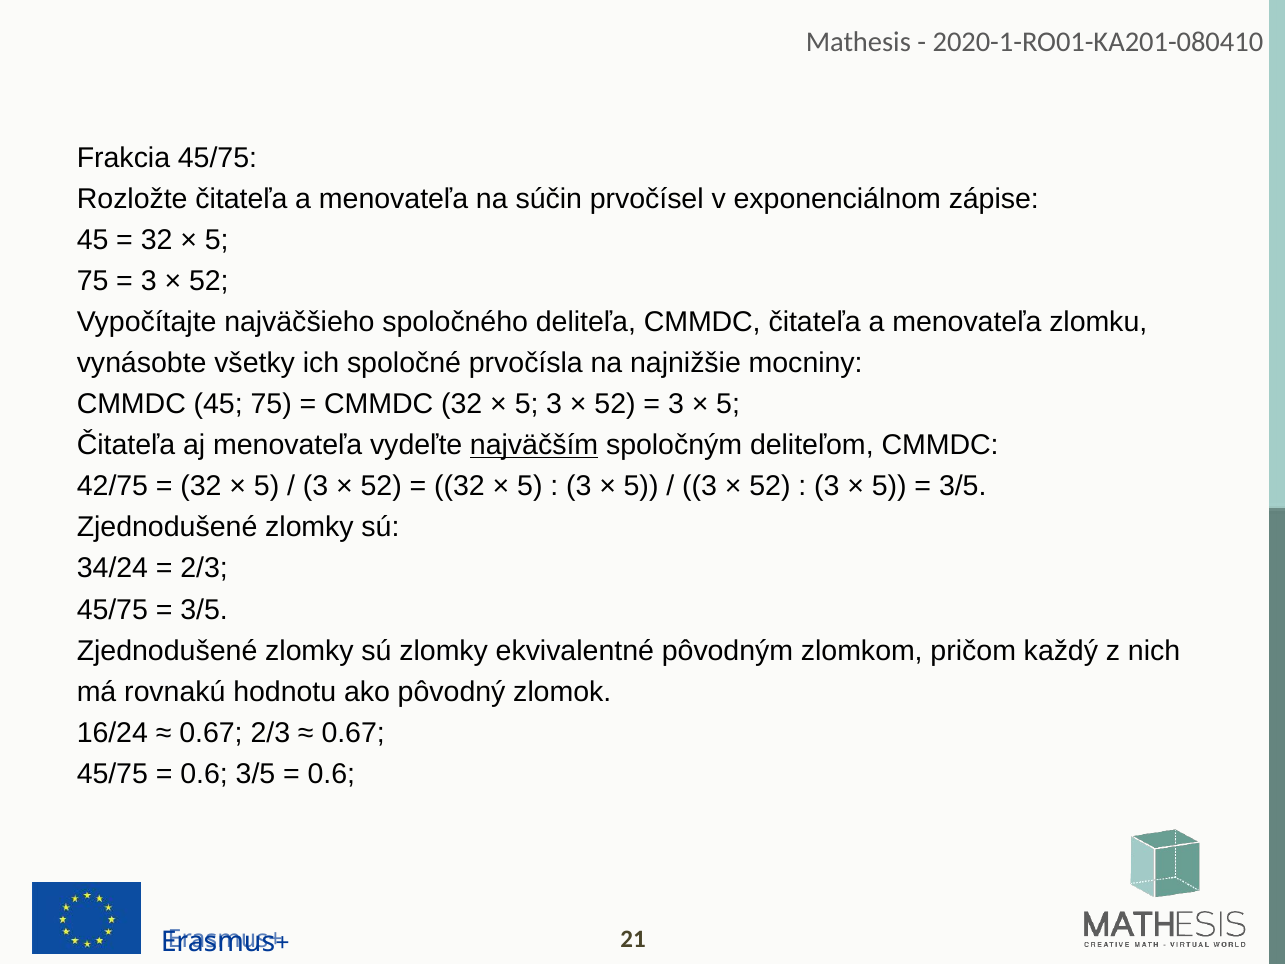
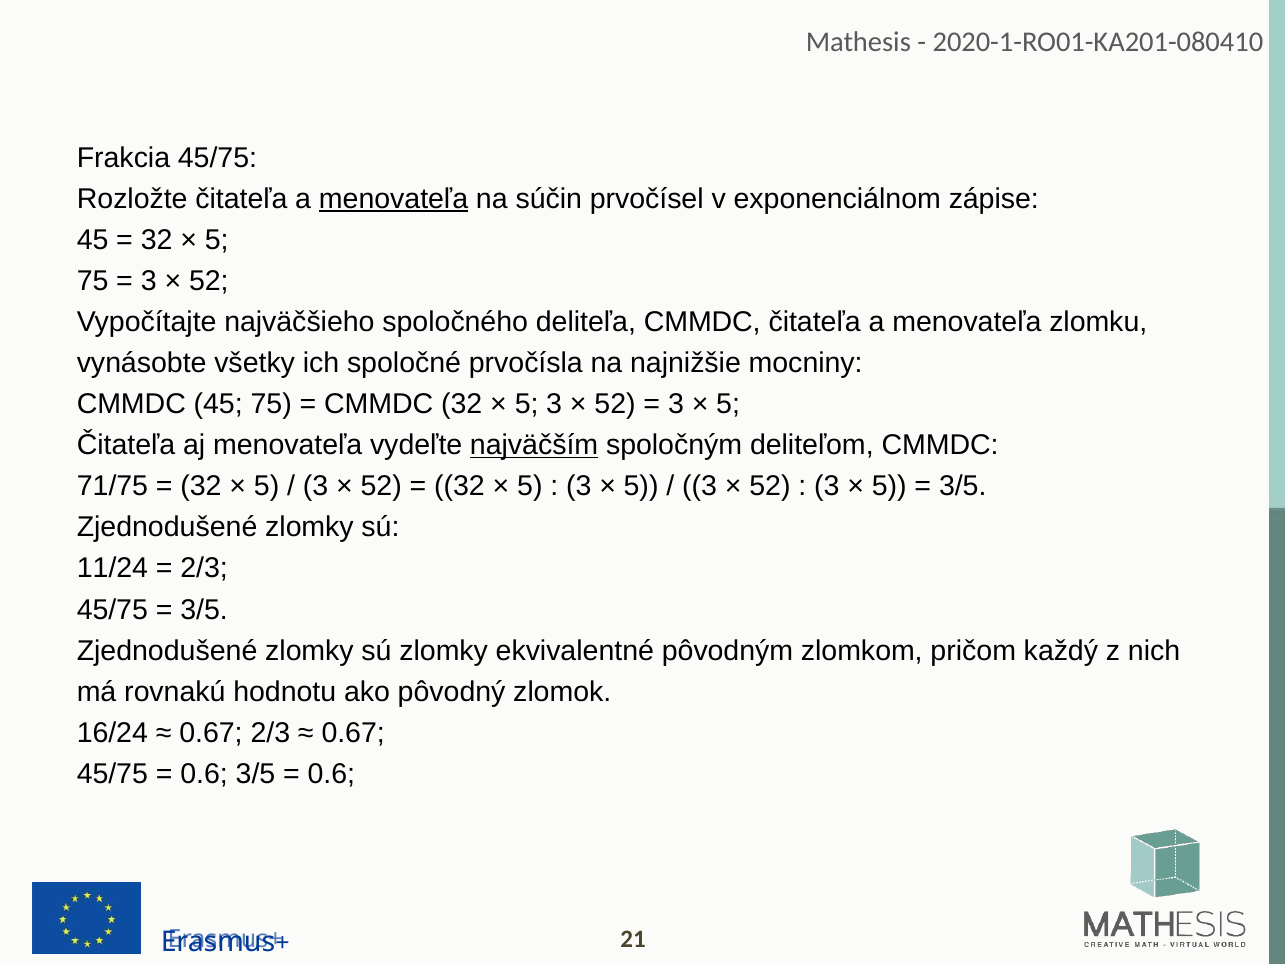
menovateľa underline: none -> present (394, 199)
42/75: 42/75 -> 71/75 (112, 486)
34/24: 34/24 -> 11/24 (112, 568)
